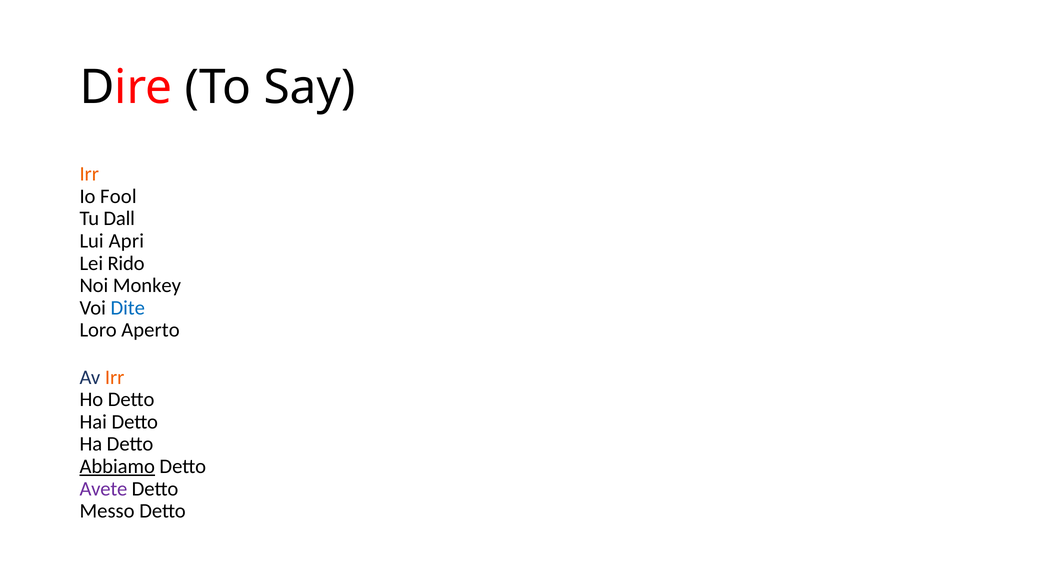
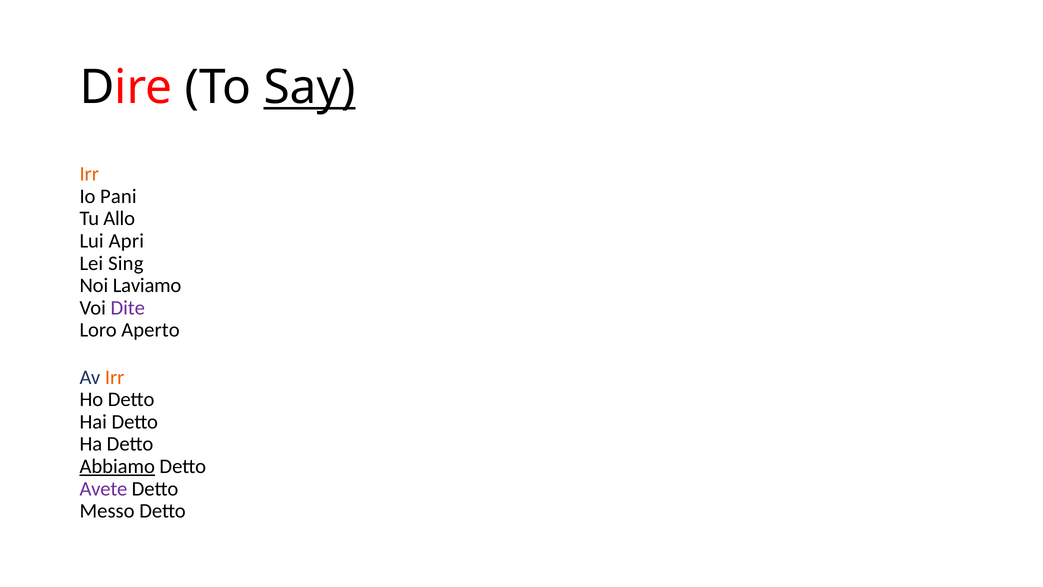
Say underline: none -> present (309, 88)
Fool: Fool -> Pani (118, 196)
Dall: Dall -> Allo (119, 219)
Rido: Rido -> Sing (126, 263)
Monkey: Monkey -> Laviamo (147, 285)
Dite colour: blue -> purple (128, 308)
